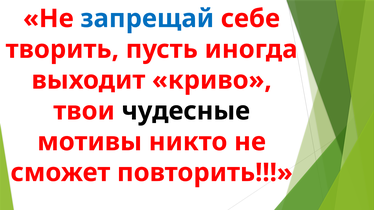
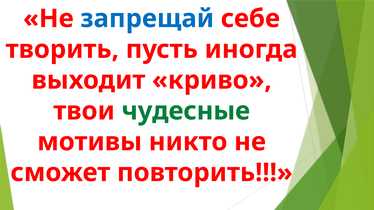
чудесные colour: black -> green (186, 111)
